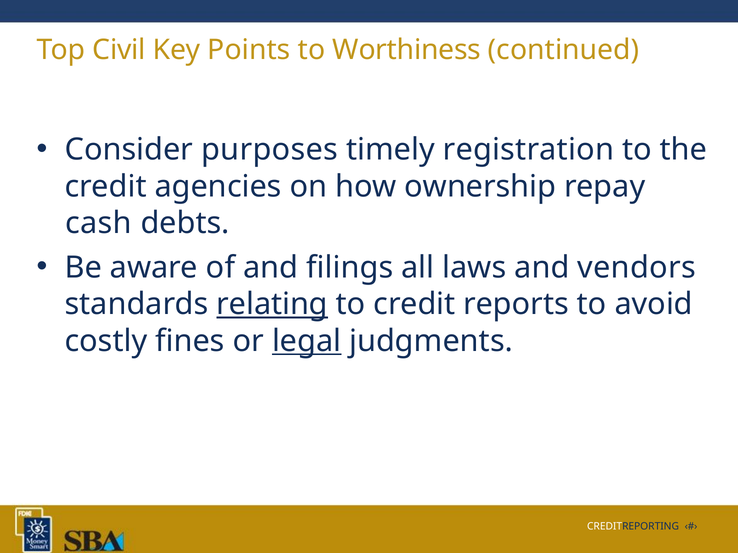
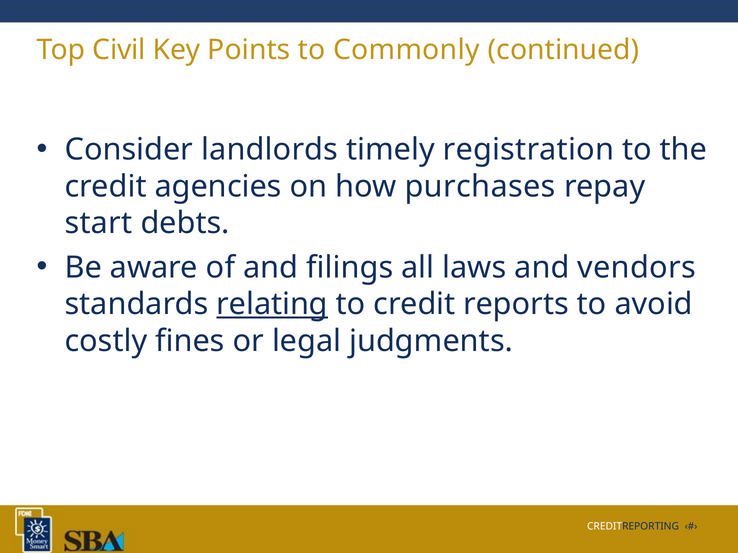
Worthiness: Worthiness -> Commonly (406, 50)
purposes: purposes -> landlords (270, 150)
ownership: ownership -> purchases (480, 187)
cash: cash -> start (98, 224)
legal underline: present -> none (307, 341)
